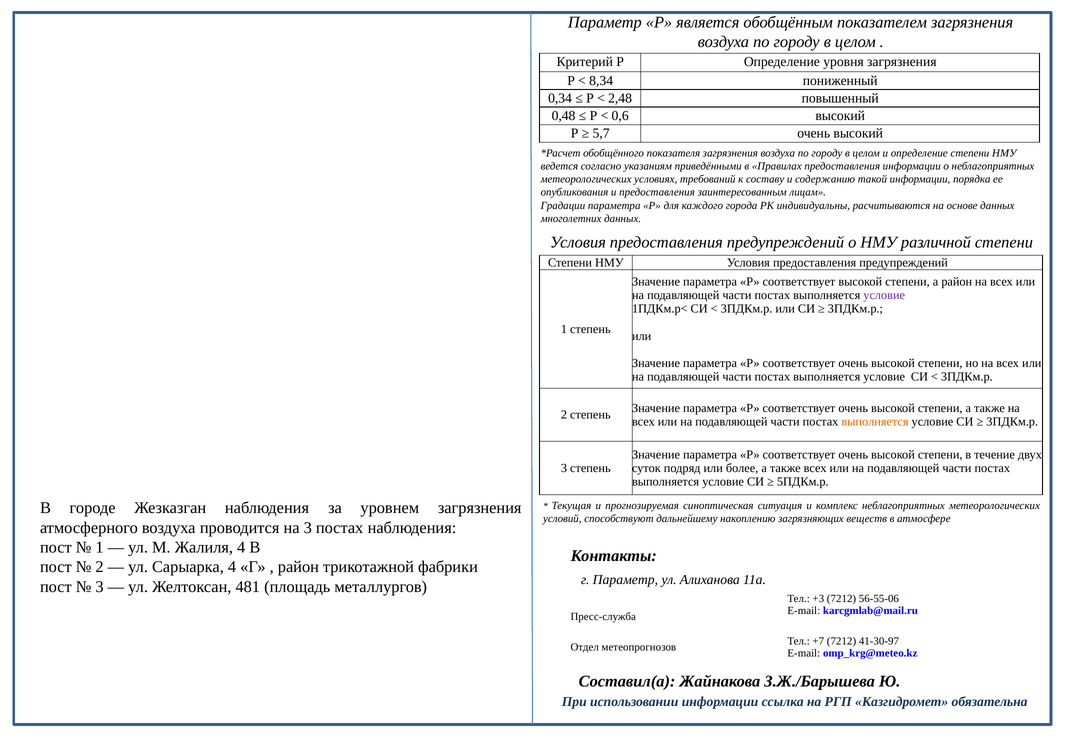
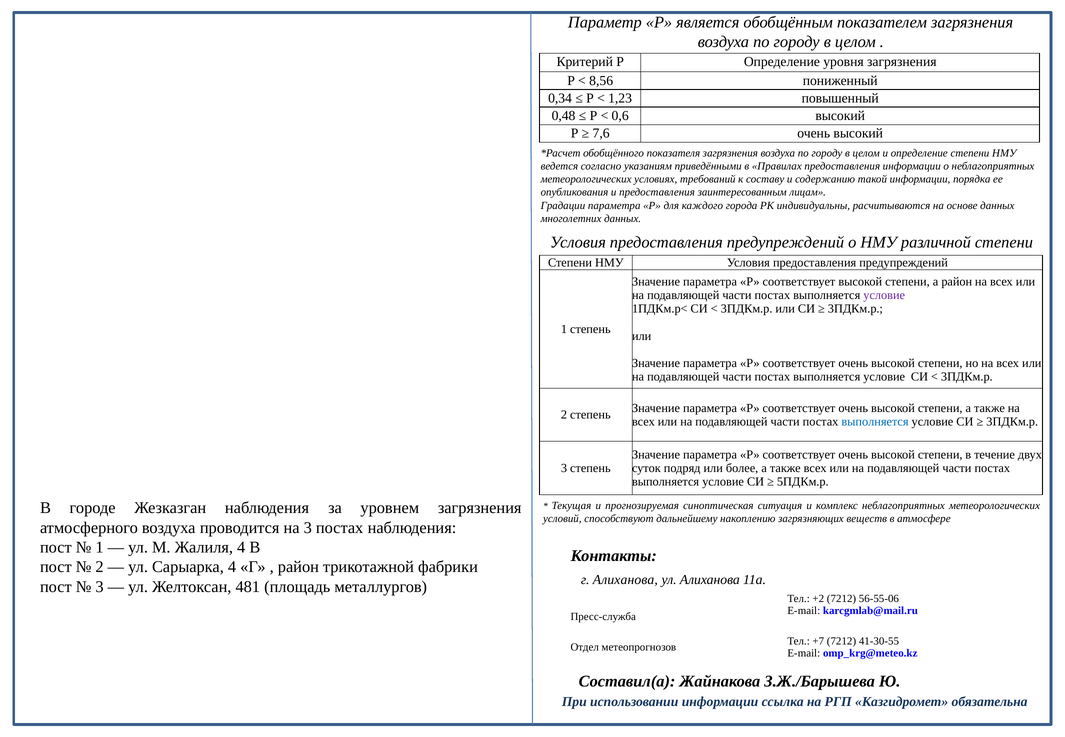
8,34: 8,34 -> 8,56 (601, 81)
2,48: 2,48 -> 1,23 (620, 98)
5,7: 5,7 -> 7,6 (601, 133)
выполняется colour: orange -> blue (875, 422)
г Параметр: Параметр -> Алиханова (625, 580)
+3: +3 -> +2 (818, 599)
41-30-97: 41-30-97 -> 41-30-55 (879, 641)
